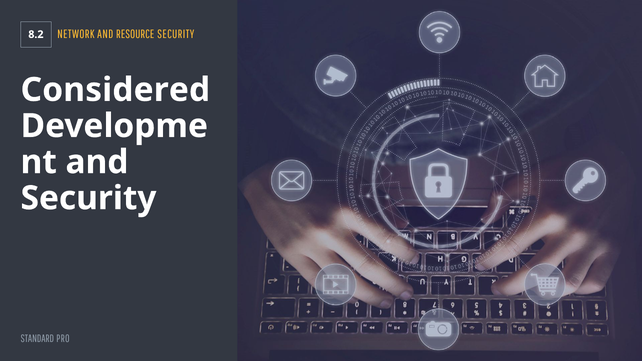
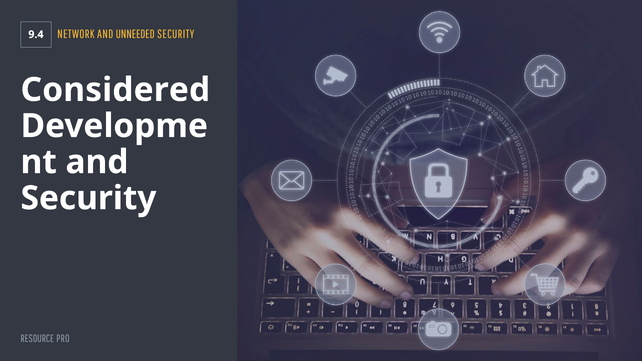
8.2: 8.2 -> 9.4 (36, 34)
RESOURCE: RESOURCE -> UNNEEDED (135, 34)
STANDARD: STANDARD -> RESOURCE (37, 339)
